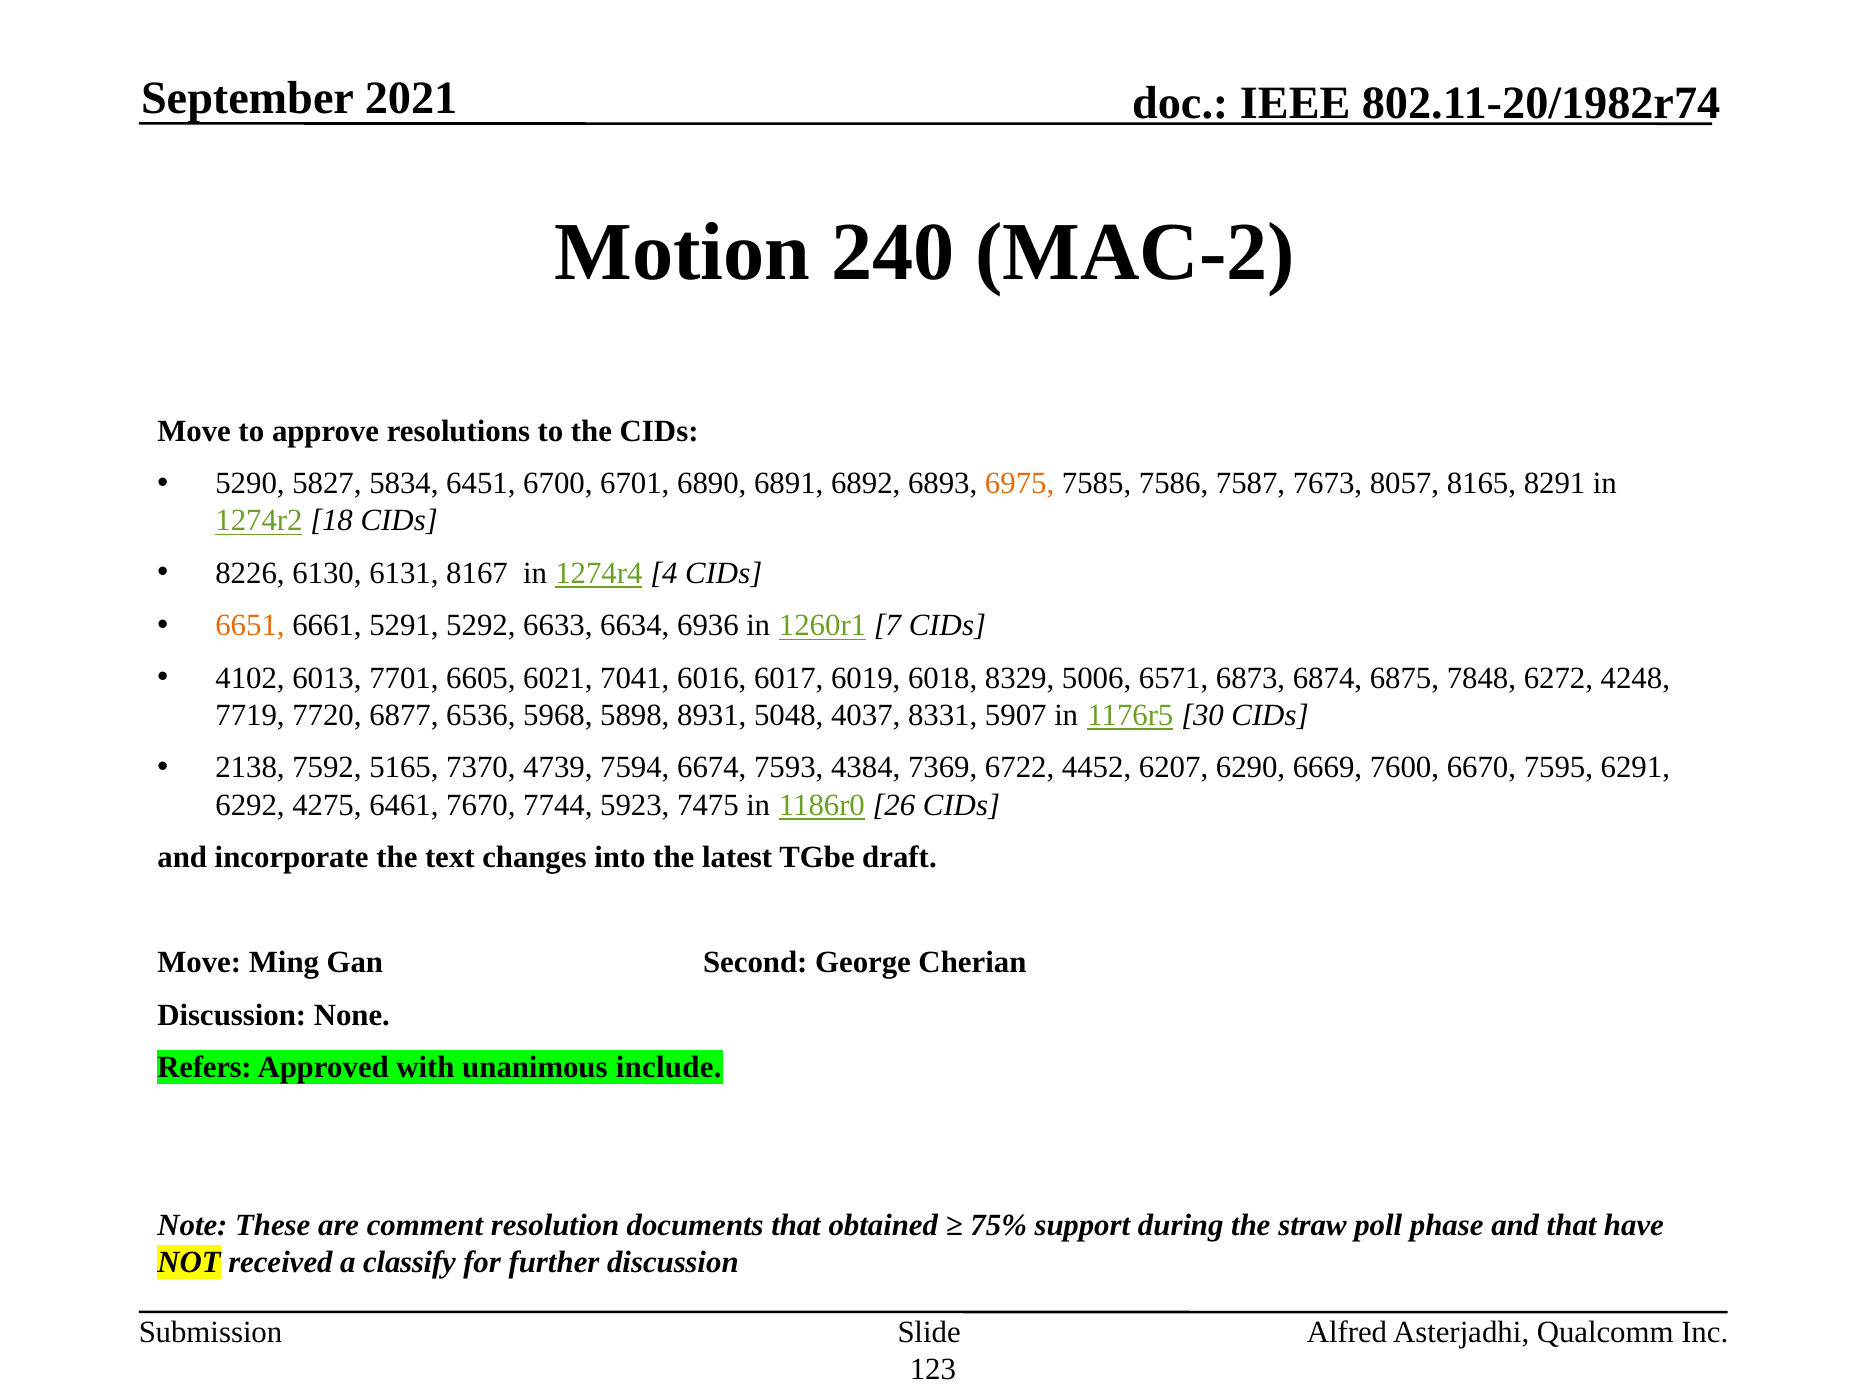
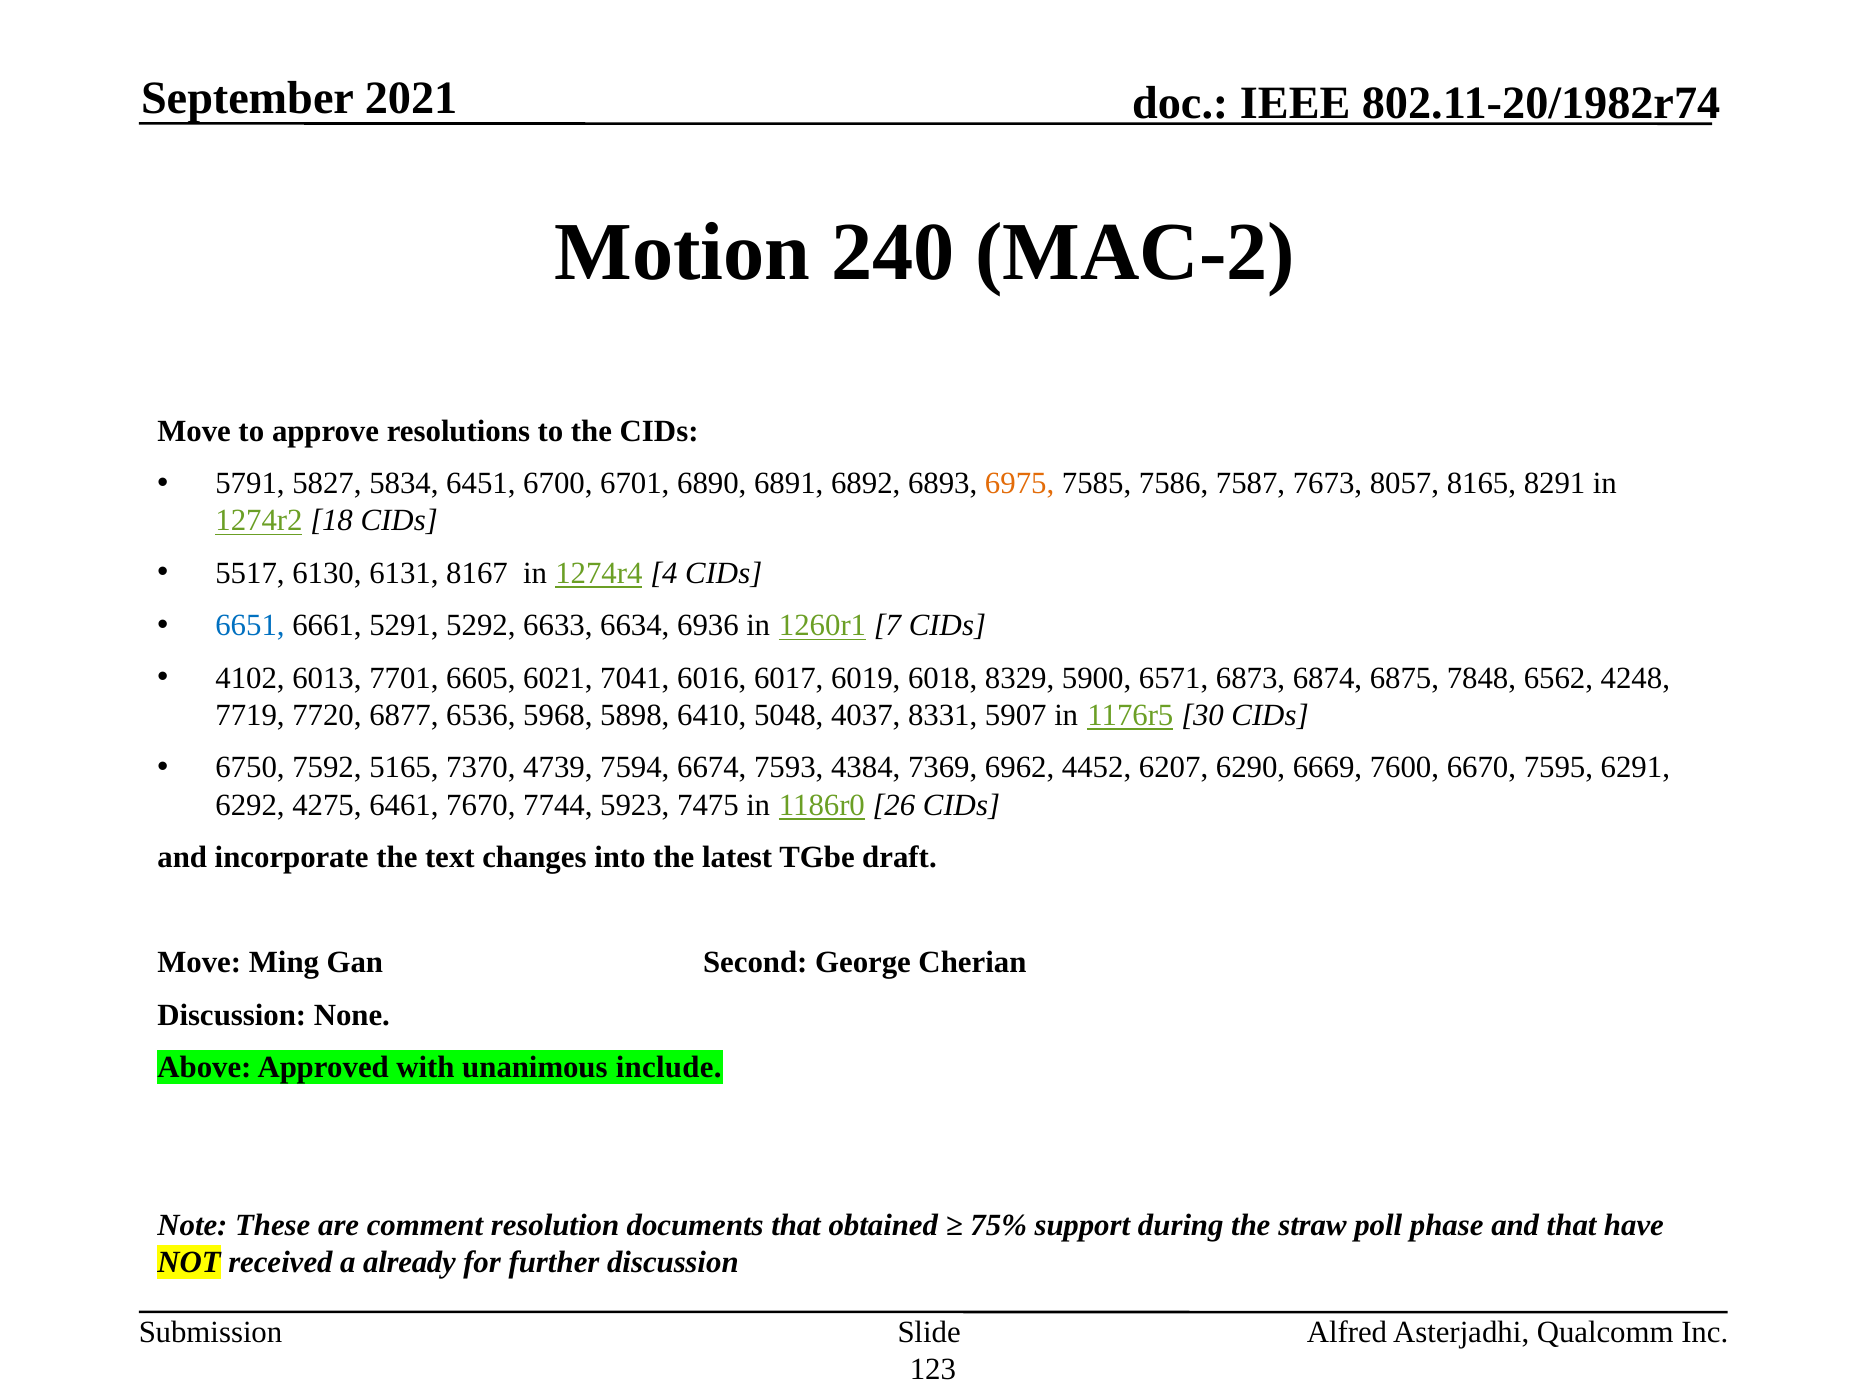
5290: 5290 -> 5791 (250, 483)
8226: 8226 -> 5517 (250, 573)
6651 colour: orange -> blue (250, 625)
5006: 5006 -> 5900 (1097, 678)
6272: 6272 -> 6562 (1558, 678)
8931: 8931 -> 6410 (712, 715)
2138: 2138 -> 6750 (250, 767)
6722: 6722 -> 6962 (1020, 767)
Refers: Refers -> Above (204, 1067)
classify: classify -> already (410, 1261)
